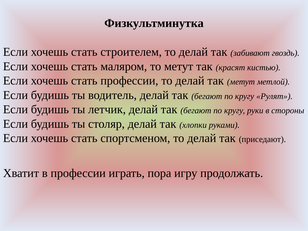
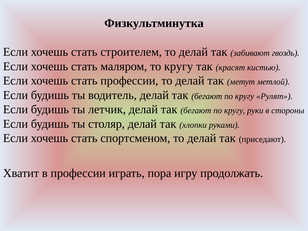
то метут: метут -> кругу (179, 66)
